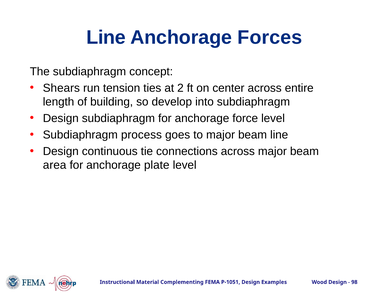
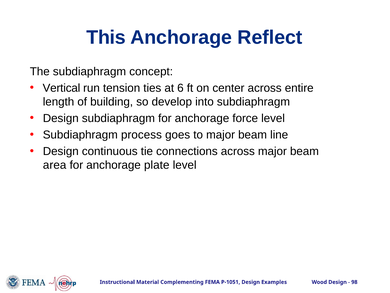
Line: Line -> This (106, 37)
Forces: Forces -> Reflect (270, 37)
Shears: Shears -> Vertical (61, 88)
2: 2 -> 6 (180, 88)
